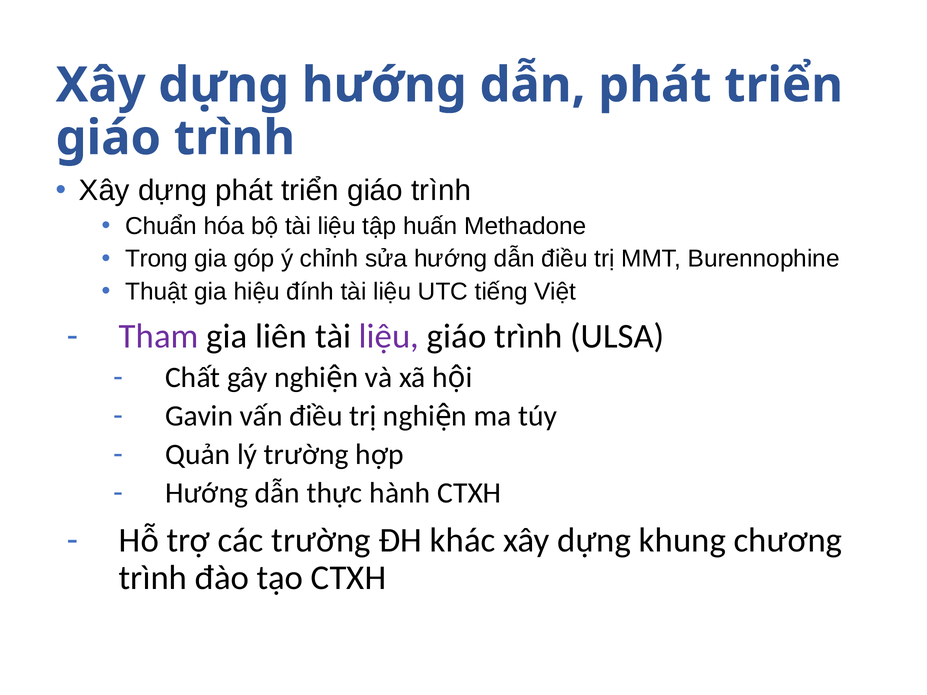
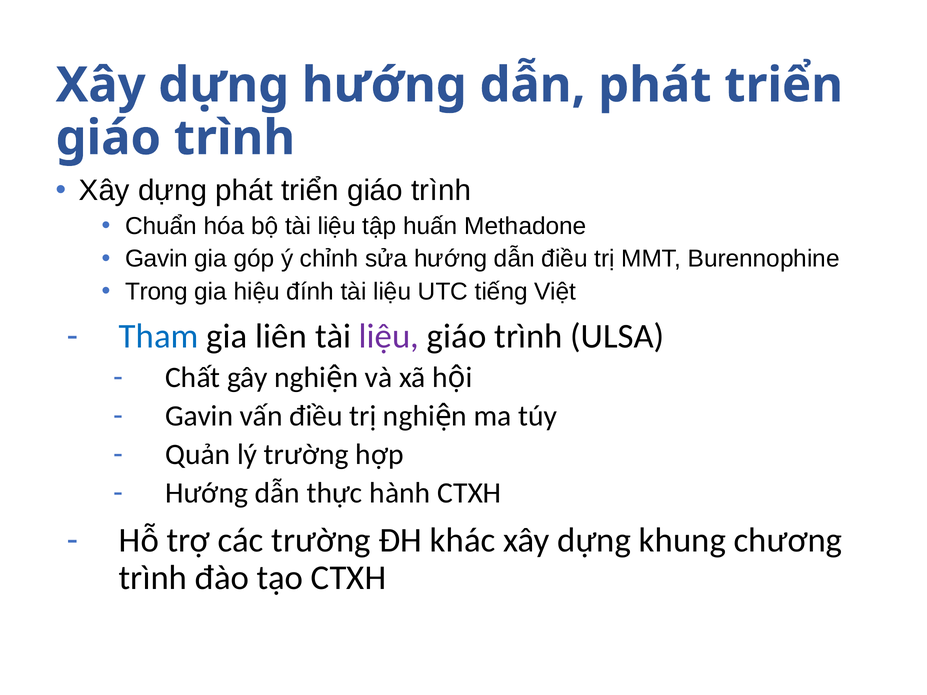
Trong: Trong -> Gavin (156, 259)
Thuật: Thuật -> Trong (156, 292)
Tham colour: purple -> blue (159, 337)
